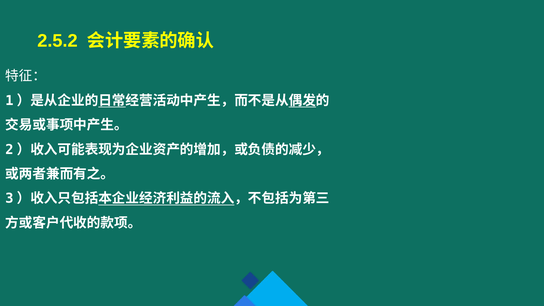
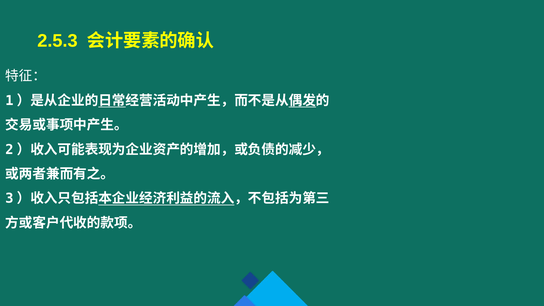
2.5.2: 2.5.2 -> 2.5.3 (57, 41)
